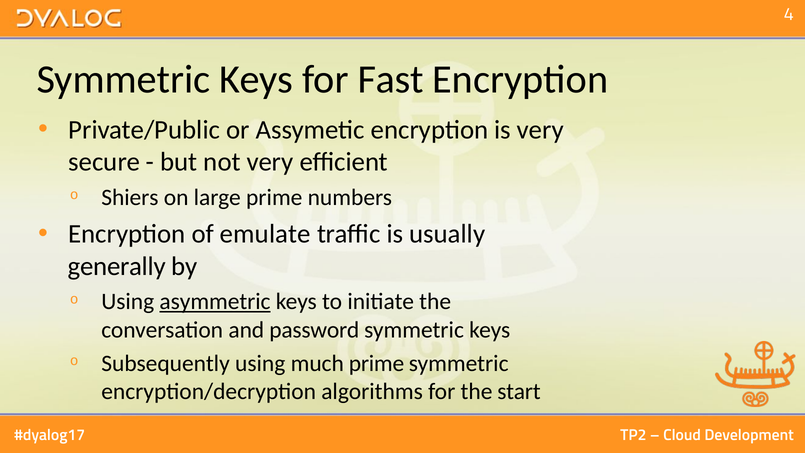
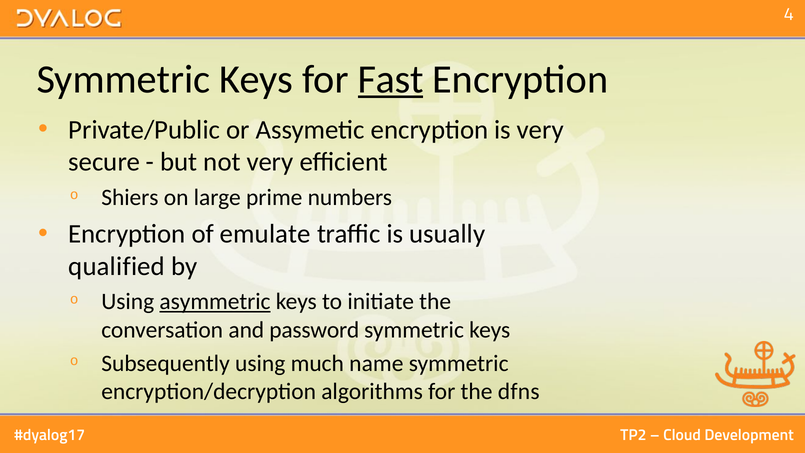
Fast underline: none -> present (391, 79)
generally: generally -> qualified (117, 266)
much prime: prime -> name (376, 363)
start: start -> dfns (519, 391)
